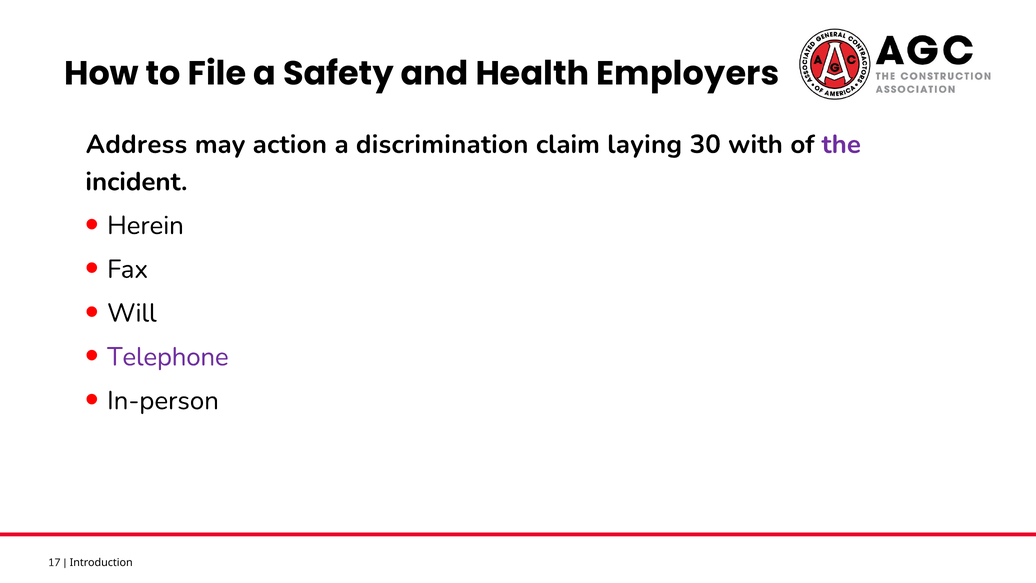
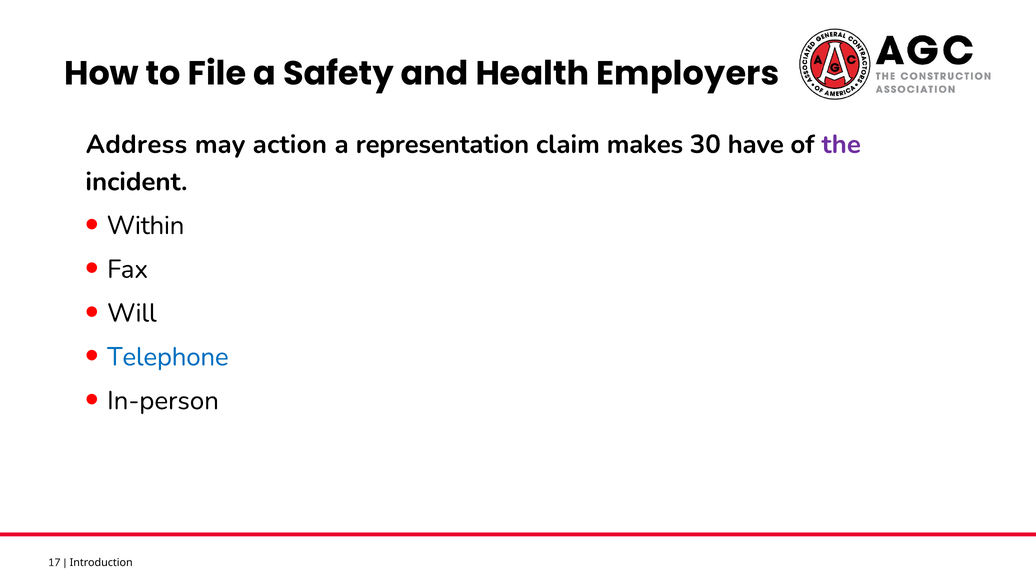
discrimination: discrimination -> representation (442, 144)
laying: laying -> makes (645, 144)
with: with -> have (756, 144)
Herein: Herein -> Within (146, 225)
Telephone colour: purple -> blue (168, 357)
